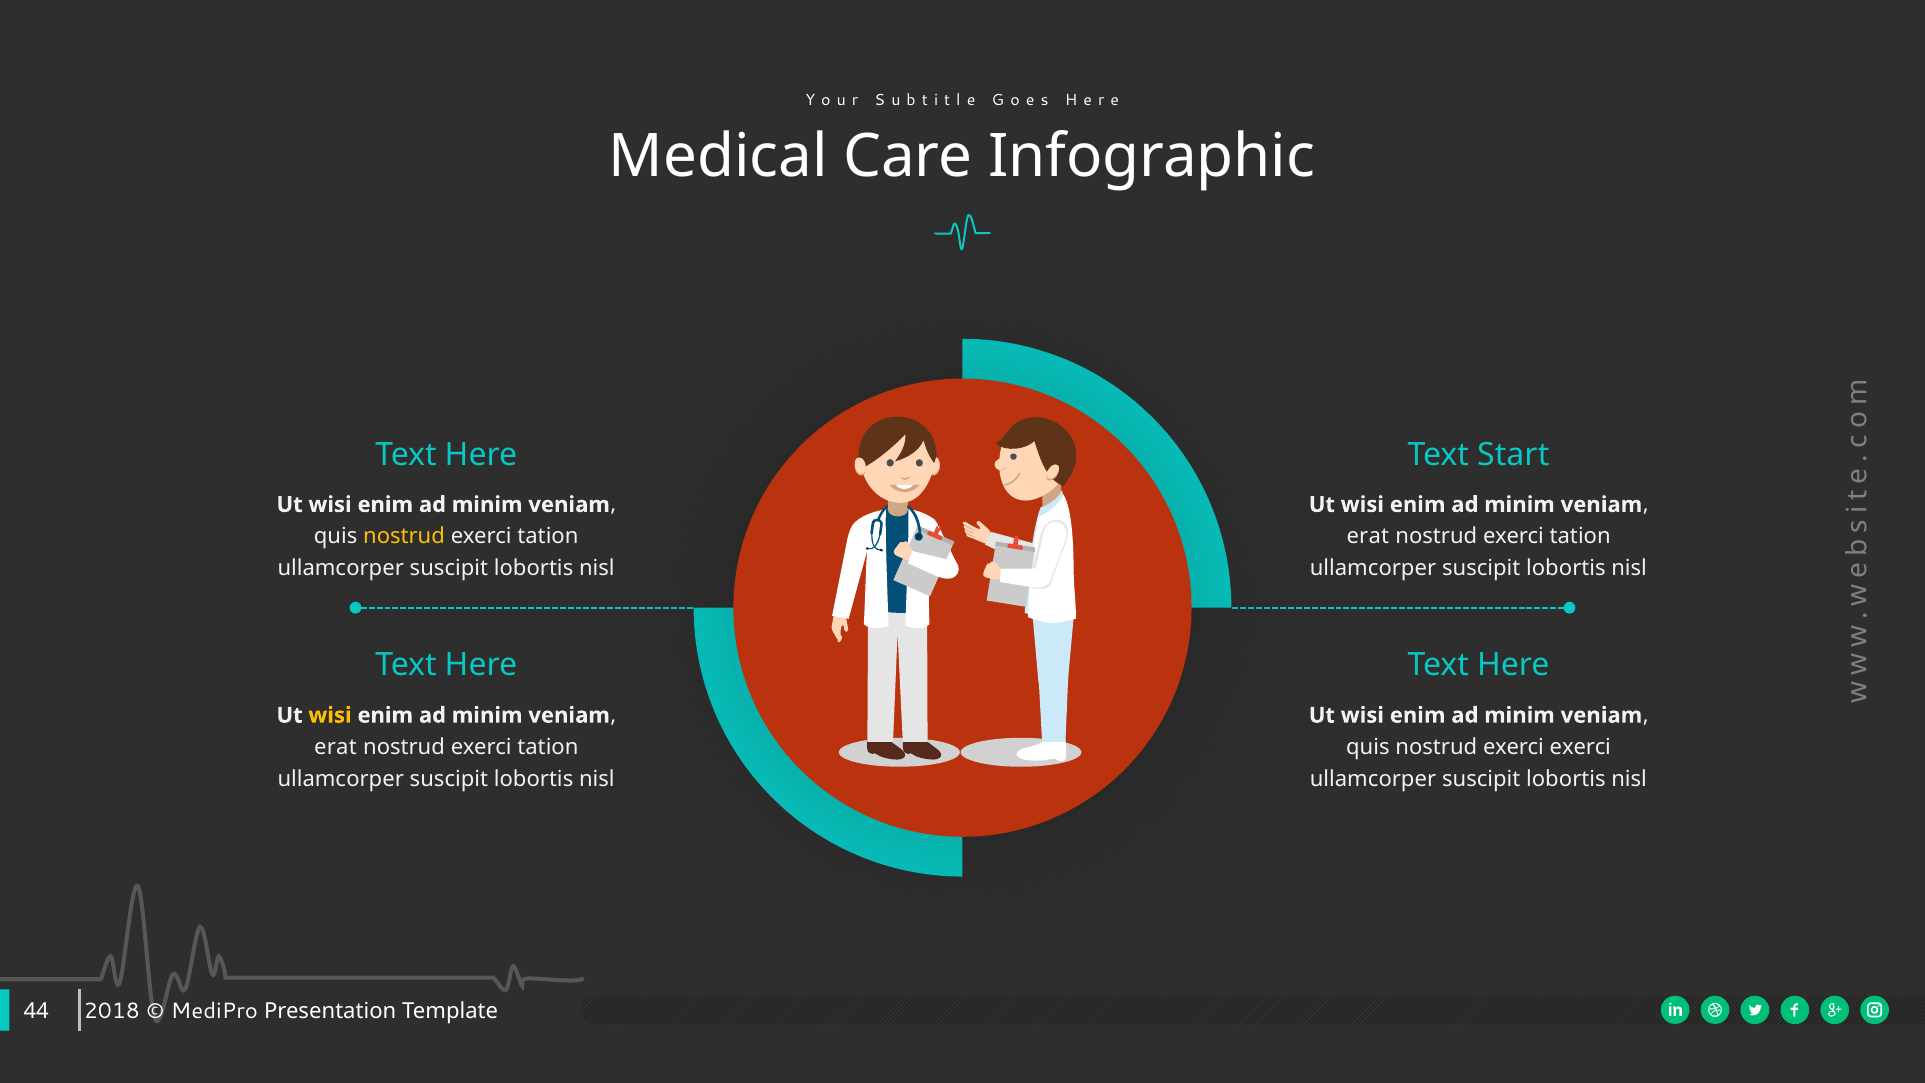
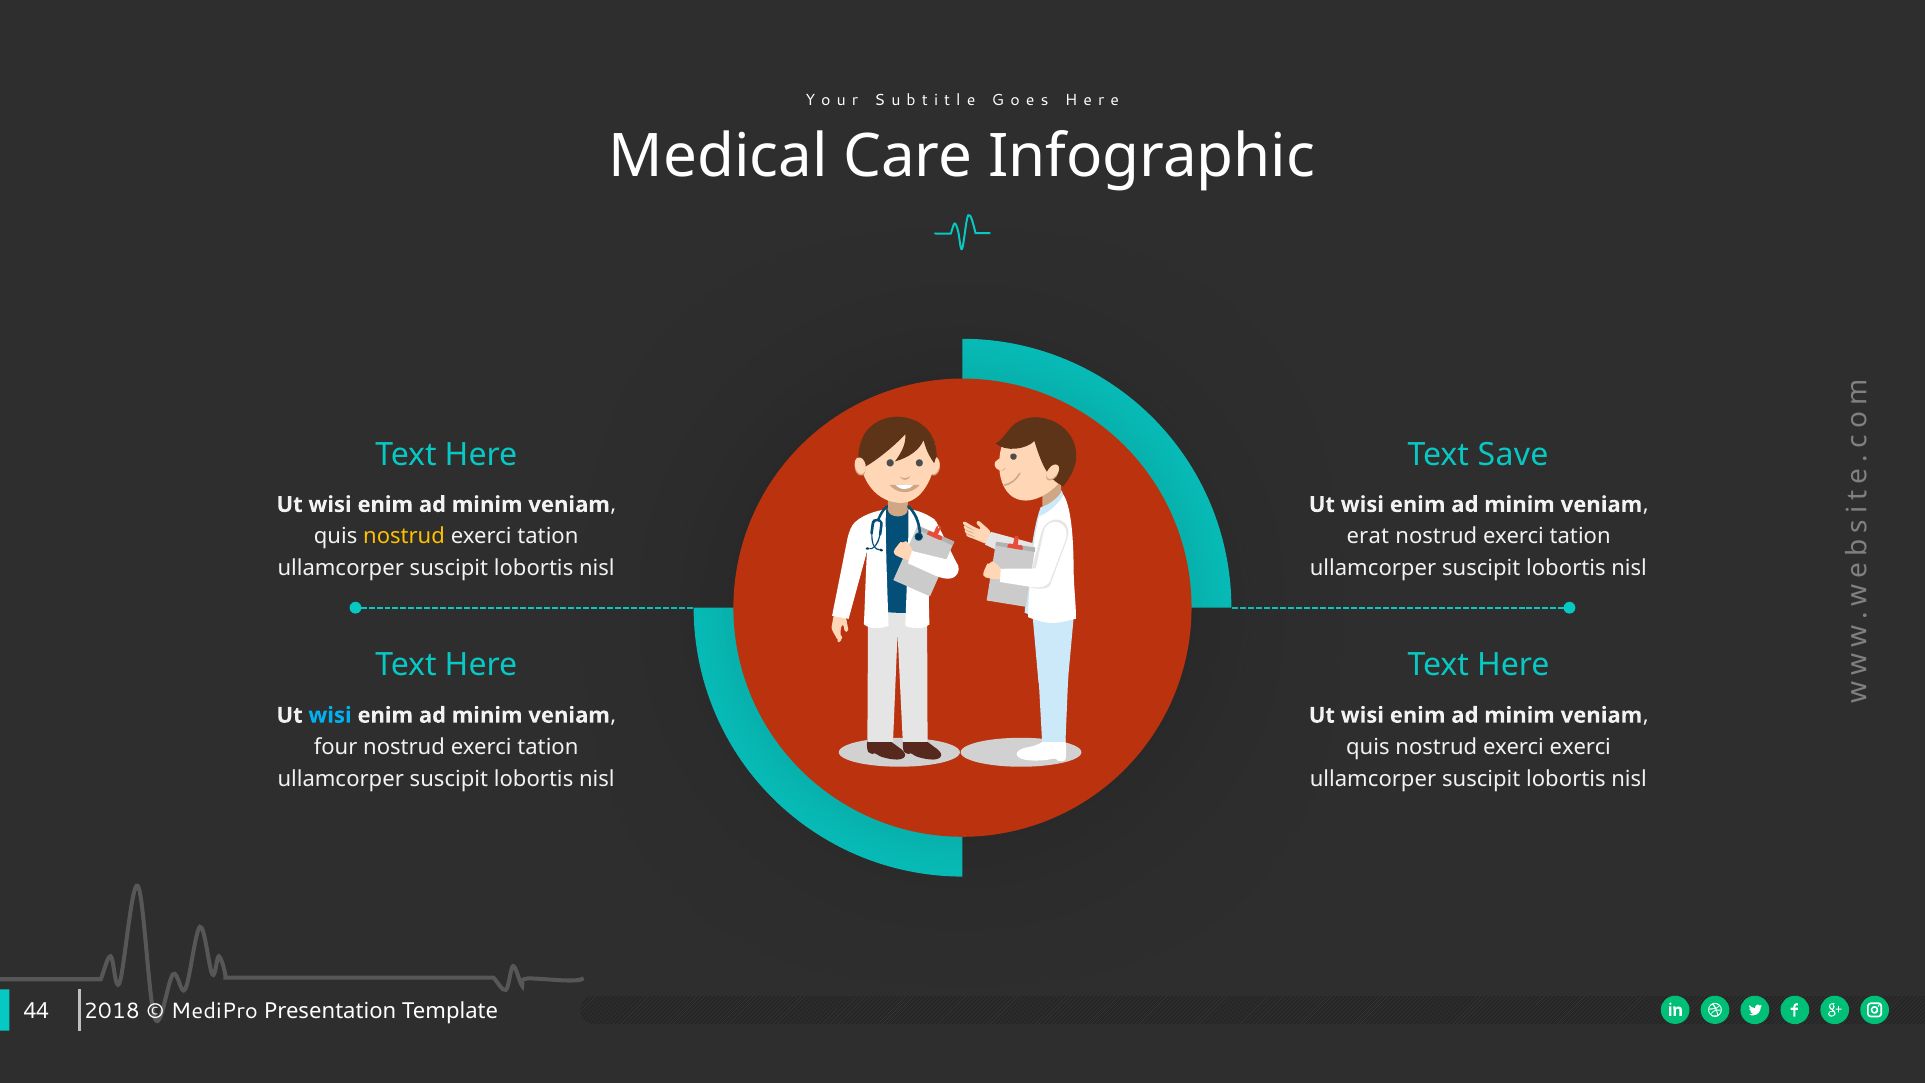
Start: Start -> Save (1513, 454)
wisi colour: yellow -> light blue (330, 715)
erat: erat -> four (336, 747)
